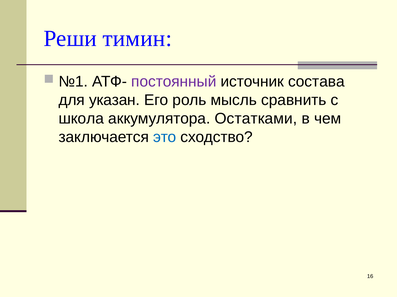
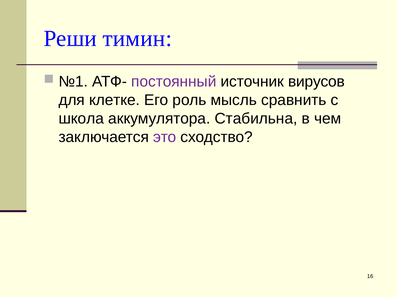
состава: состава -> вирусов (316, 82)
указан: указан -> клетке (114, 100)
Остатками: Остатками -> Стабильна (256, 119)
это colour: blue -> purple (165, 137)
